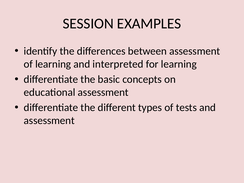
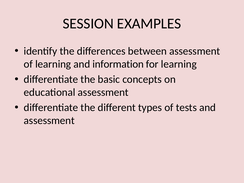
interpreted: interpreted -> information (118, 64)
